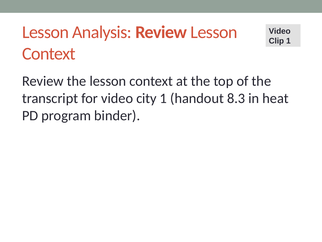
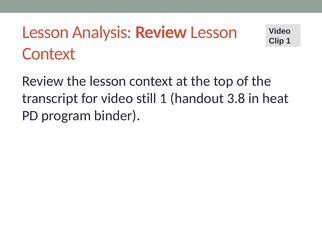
city: city -> still (146, 98)
8.3: 8.3 -> 3.8 (236, 98)
